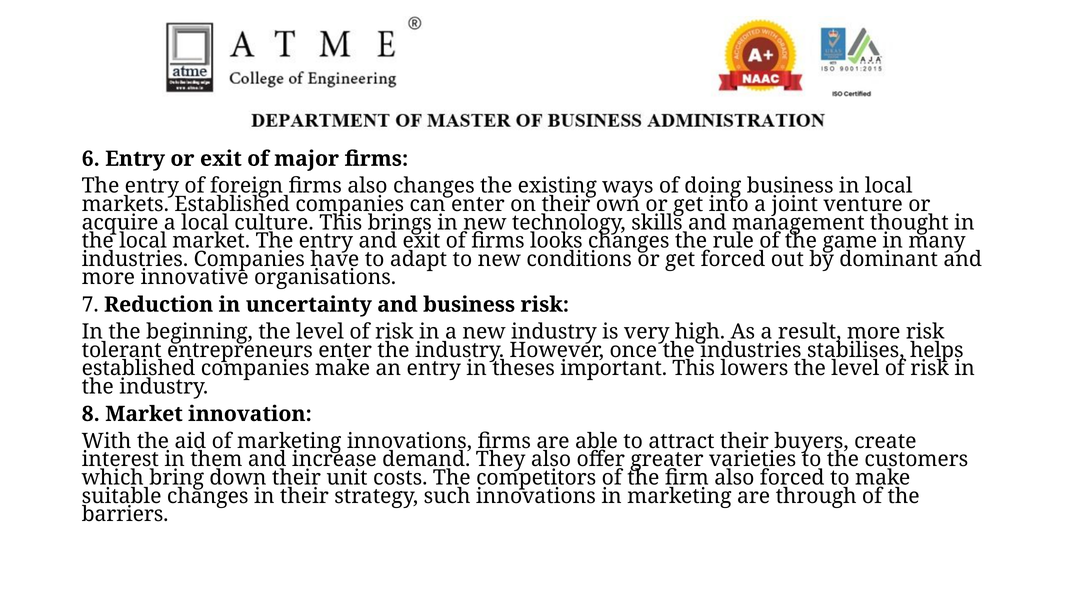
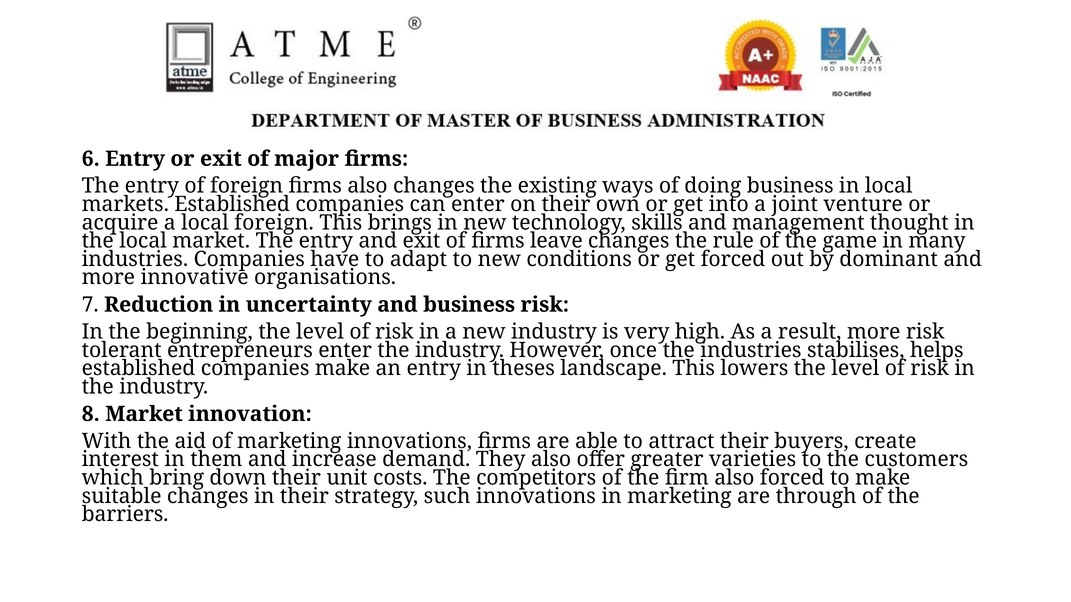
local culture: culture -> foreign (274, 223)
looks: looks -> leave (556, 241)
important: important -> landscape (614, 369)
